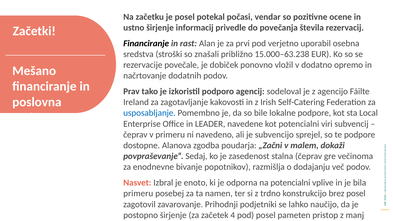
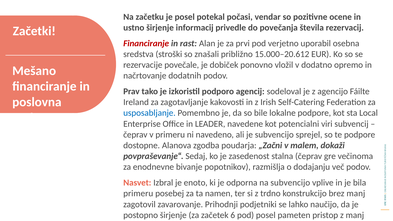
Financiranje colour: black -> red (146, 43)
15.000–63.238: 15.000–63.238 -> 15.000–20.612 (282, 54)
na potencialni: potencialni -> subvencijo (290, 183)
brez posel: posel -> manj (356, 194)
4: 4 -> 6 (233, 215)
